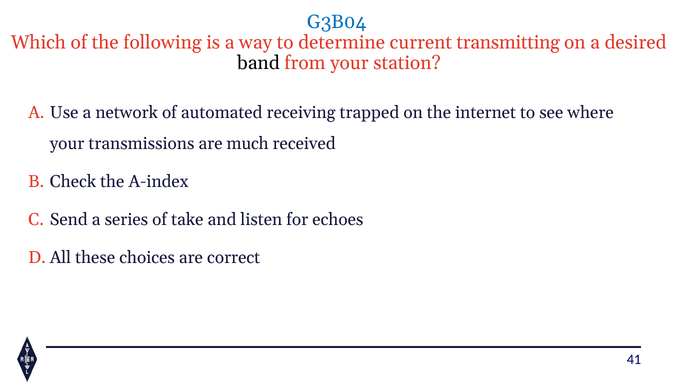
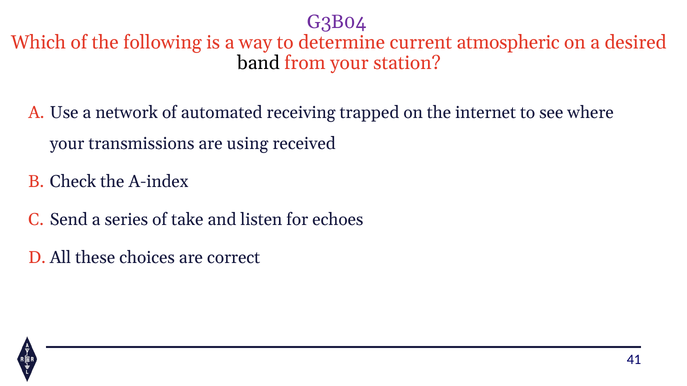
G3B04 colour: blue -> purple (337, 22)
transmitting: transmitting -> atmospheric (508, 43)
much: much -> using (247, 144)
